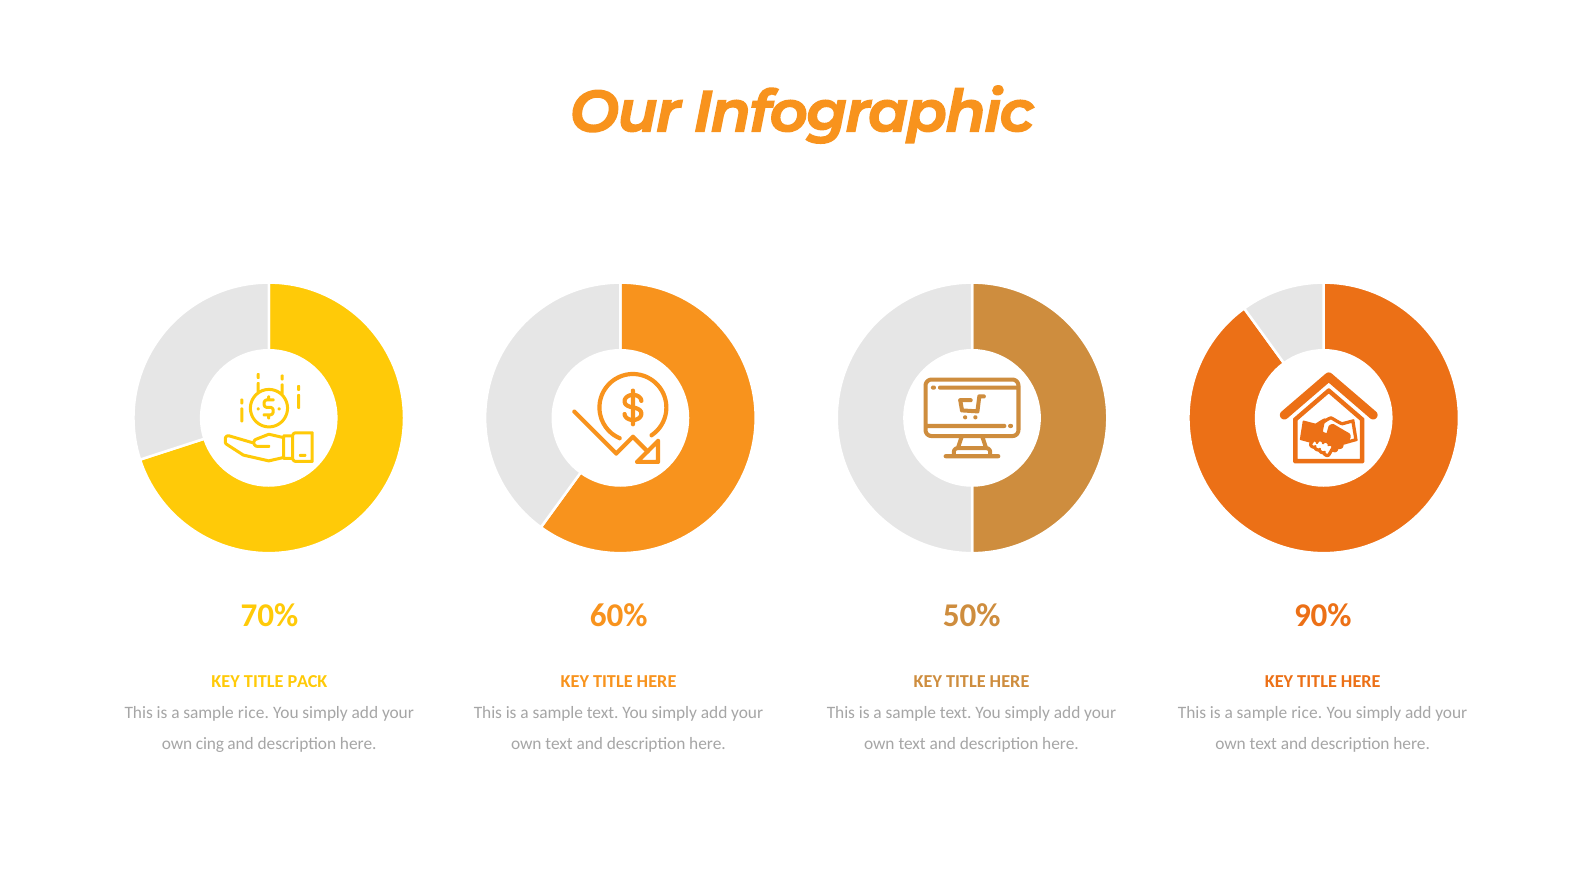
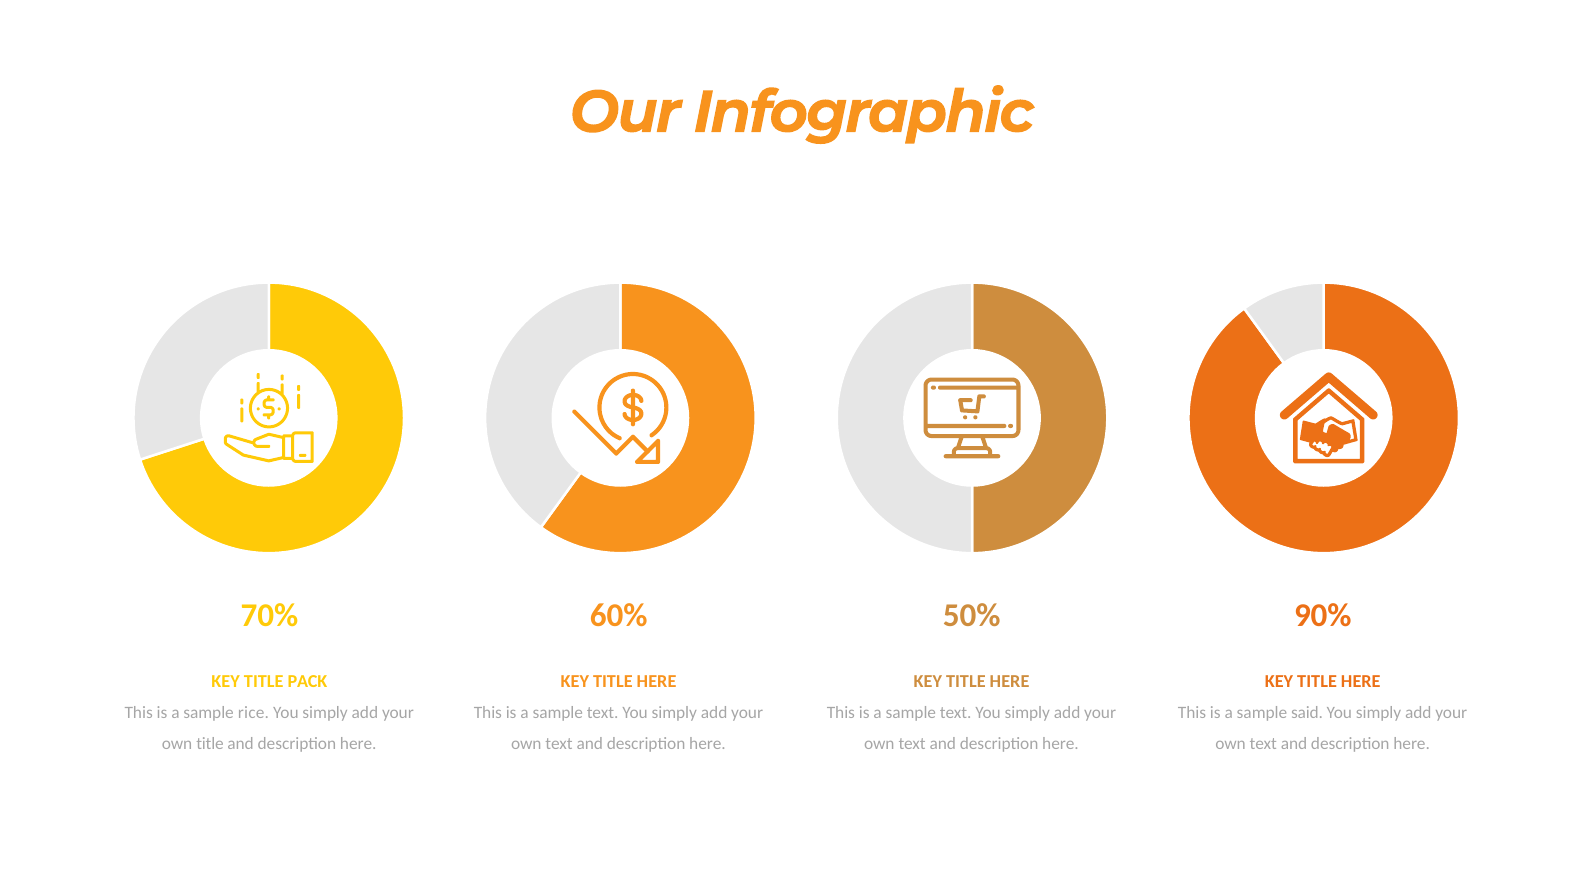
rice: rice -> said (1307, 713)
own cing: cing -> title (210, 744)
